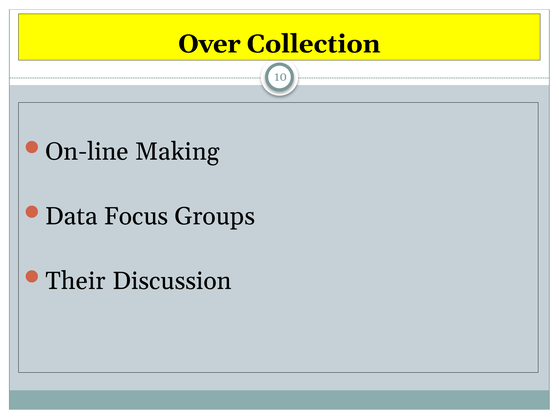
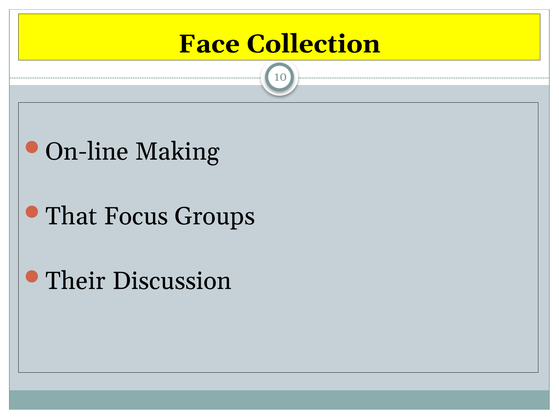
Over: Over -> Face (209, 44)
Data: Data -> That (71, 216)
